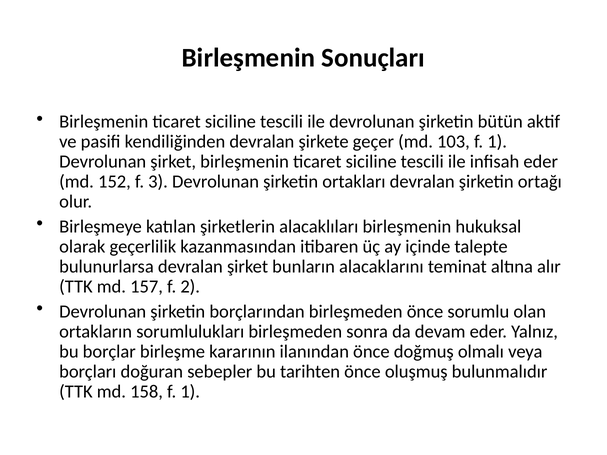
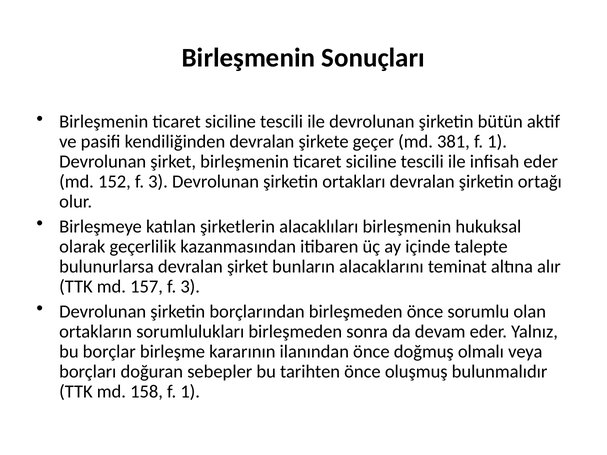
103: 103 -> 381 (453, 142)
157 f 2: 2 -> 3 (190, 287)
